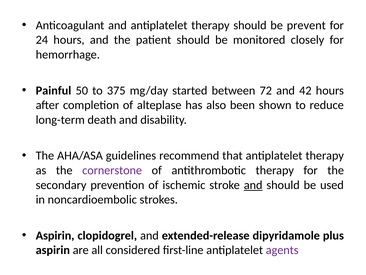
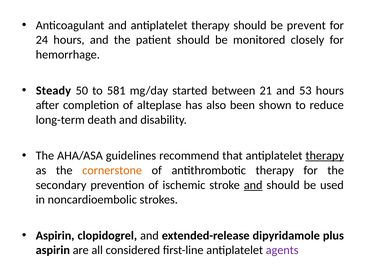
Painful: Painful -> Steady (53, 90)
375: 375 -> 581 (116, 90)
72: 72 -> 21 (266, 90)
42: 42 -> 53 (305, 90)
therapy underline: none -> present (325, 155)
cornerstone colour: purple -> orange (112, 170)
